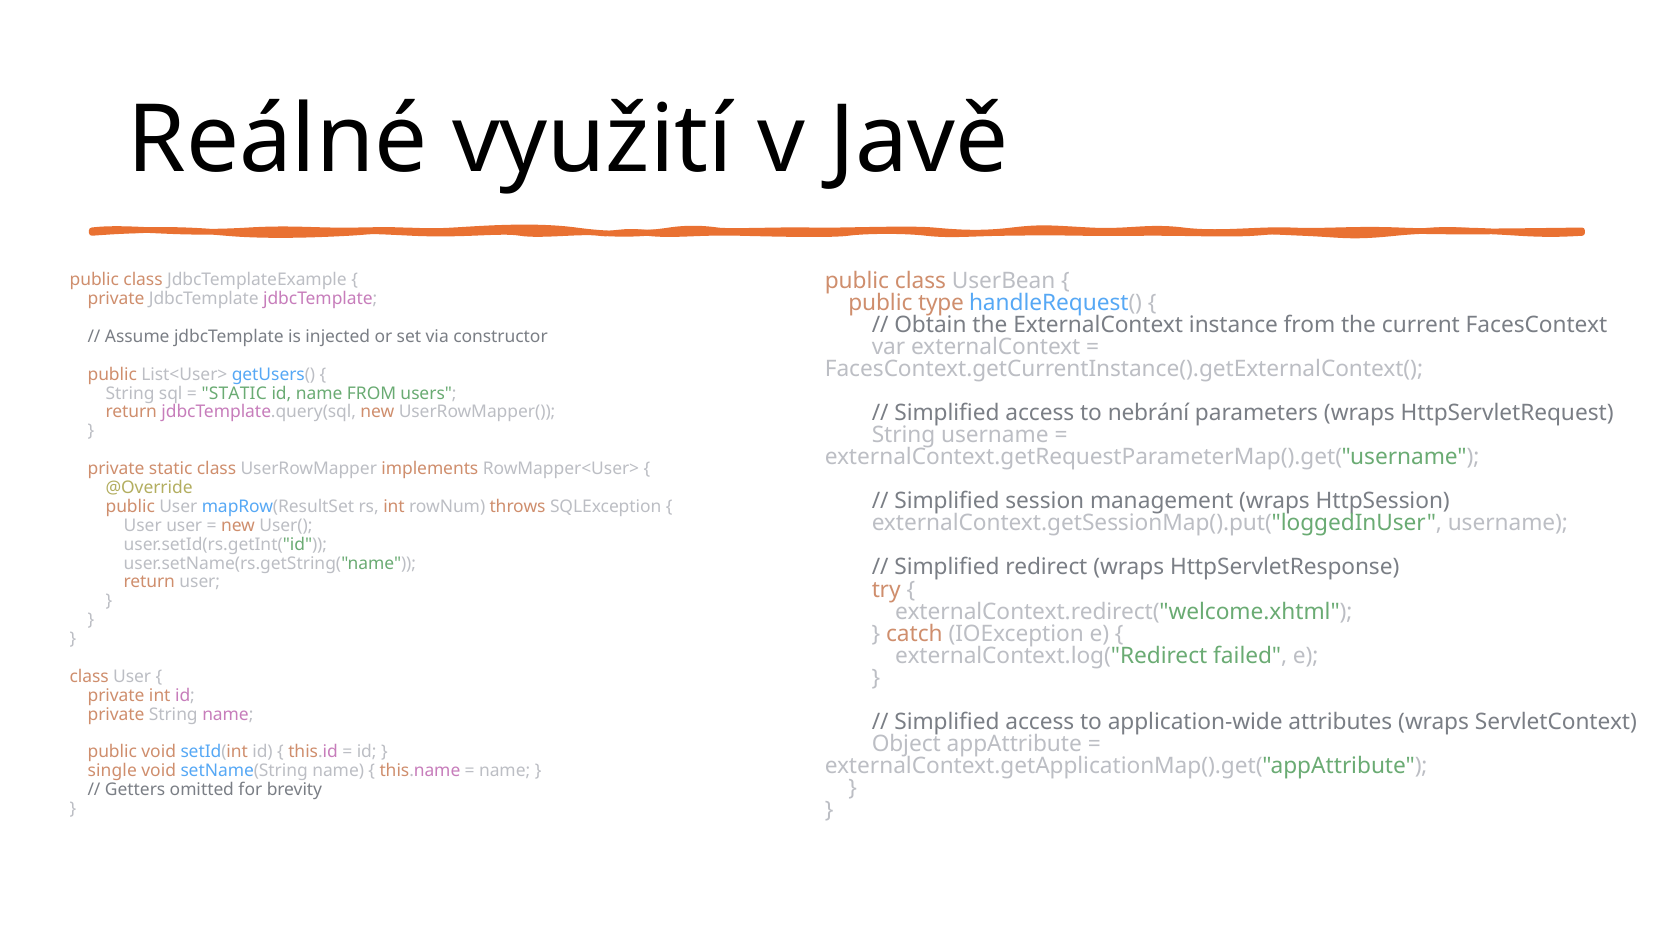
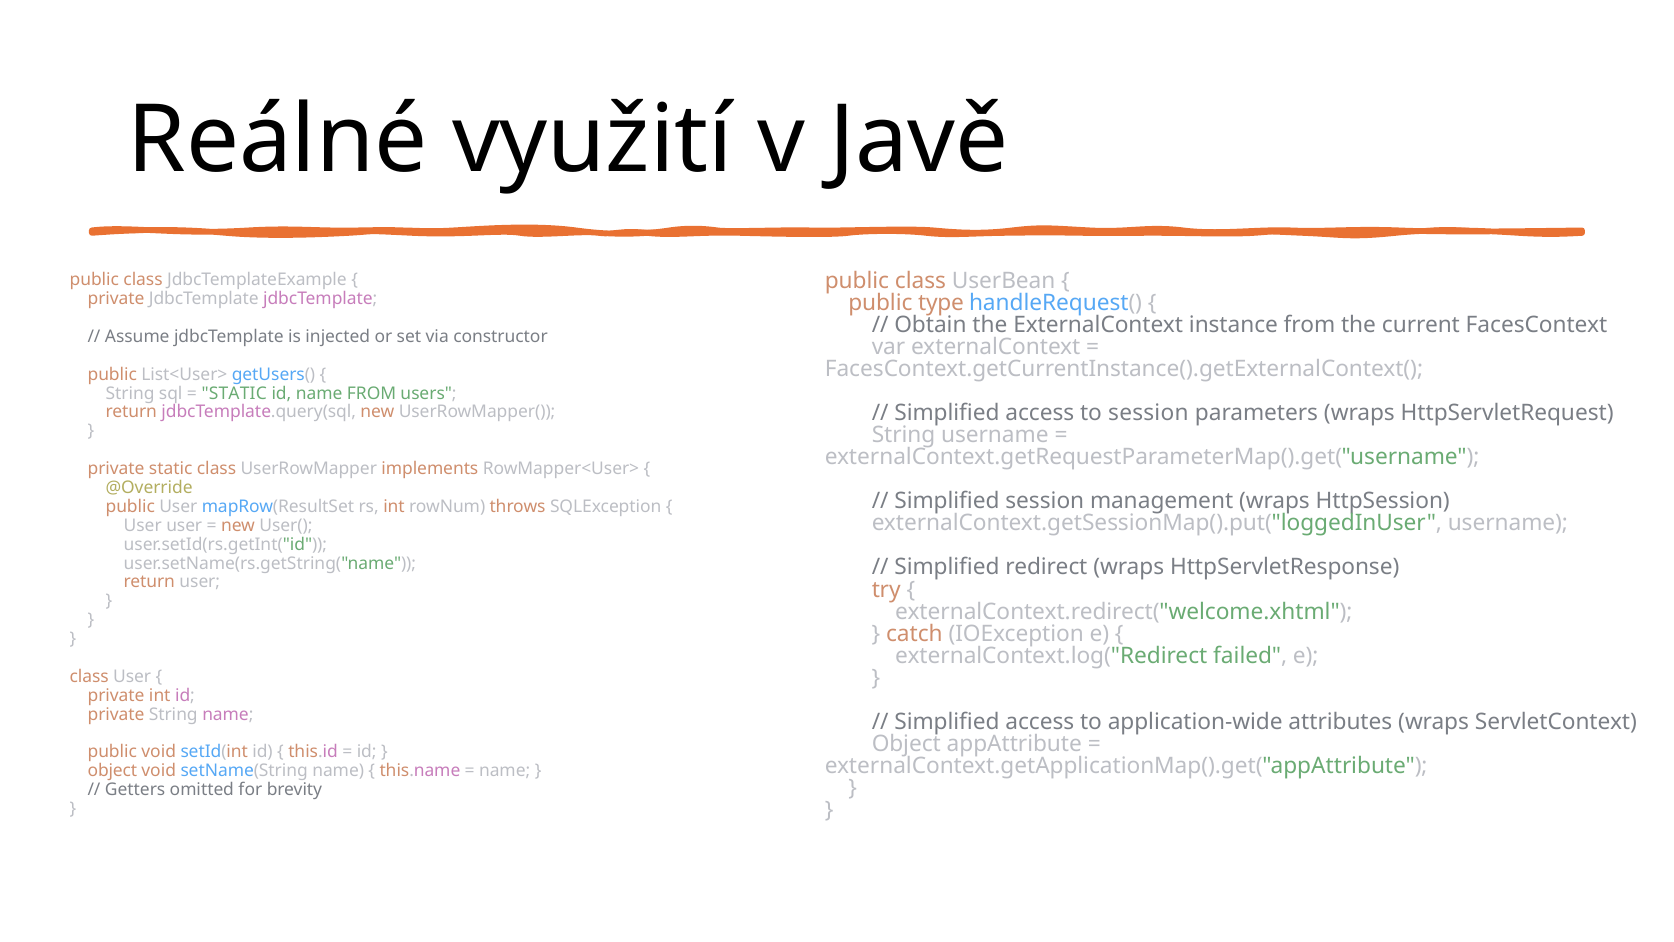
to nebrání: nebrání -> session (1148, 413)
single: single -> object (112, 771)
